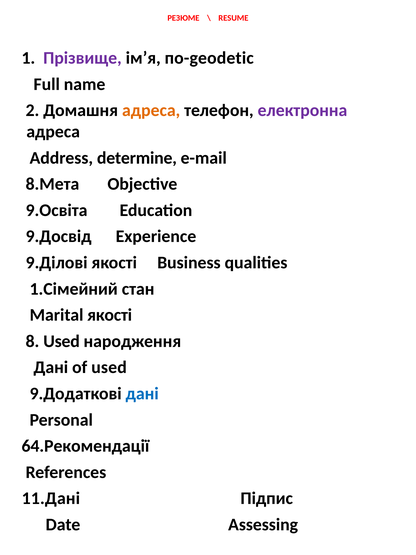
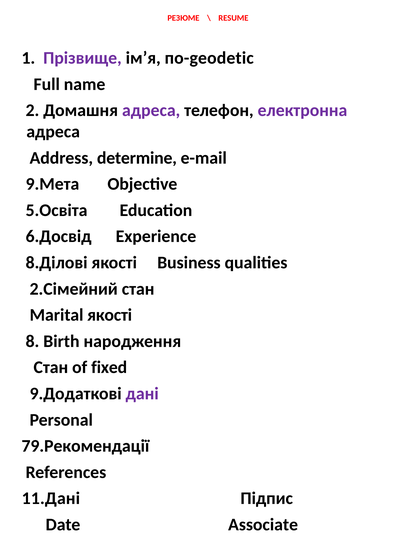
адреса colour: orange -> purple (151, 110)
8.Мета: 8.Мета -> 9.Мета (52, 184)
9.Освіта: 9.Освіта -> 5.Освіта (57, 210)
9.Досвід: 9.Досвід -> 6.Досвід (59, 236)
9.Ділові: 9.Ділові -> 8.Ділові (57, 262)
1.Сімейний: 1.Сімейний -> 2.Сімейний (74, 289)
8 Used: Used -> Birth (61, 341)
Дані: Дані -> Стан (51, 367)
of used: used -> fixed (109, 367)
дані colour: blue -> purple (142, 393)
64.Рекомендації: 64.Рекомендації -> 79.Рекомендації (85, 446)
Assessing: Assessing -> Associate (263, 524)
